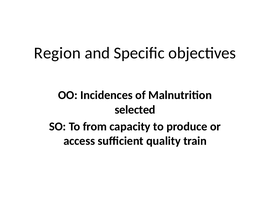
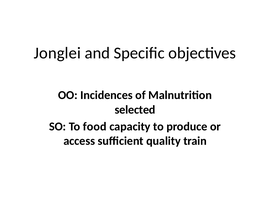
Region: Region -> Jonglei (57, 53)
from: from -> food (95, 126)
